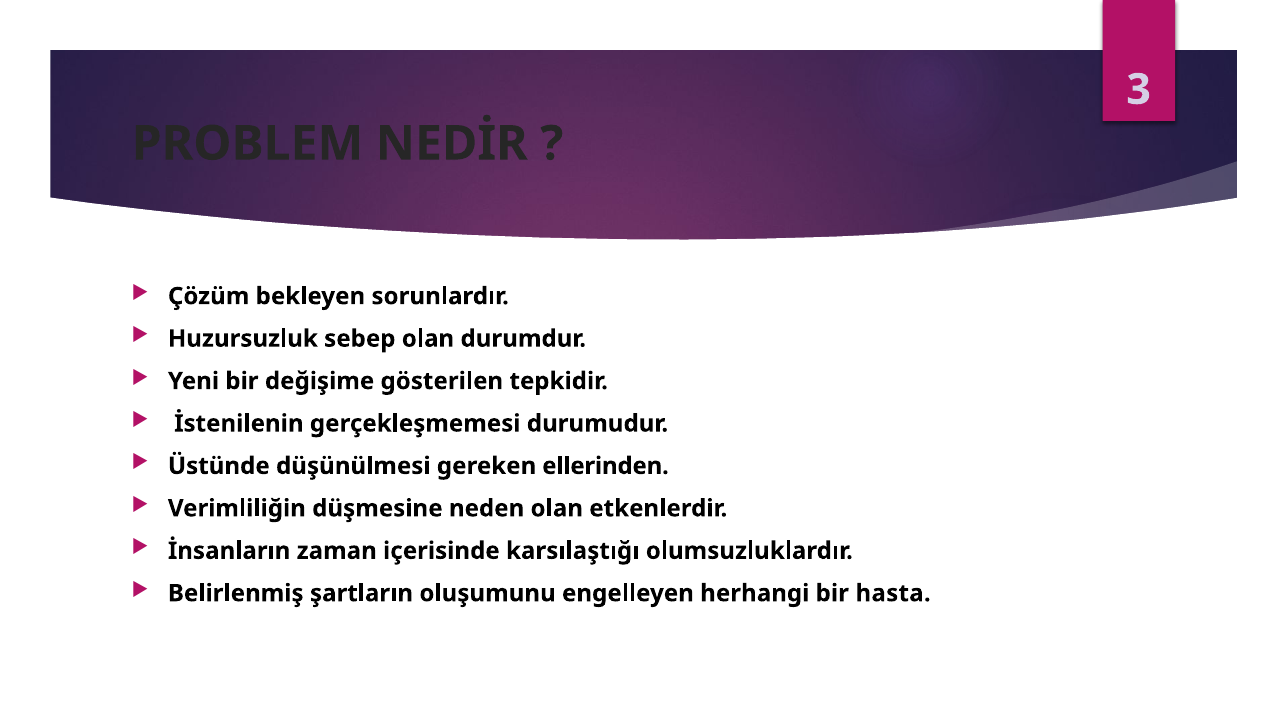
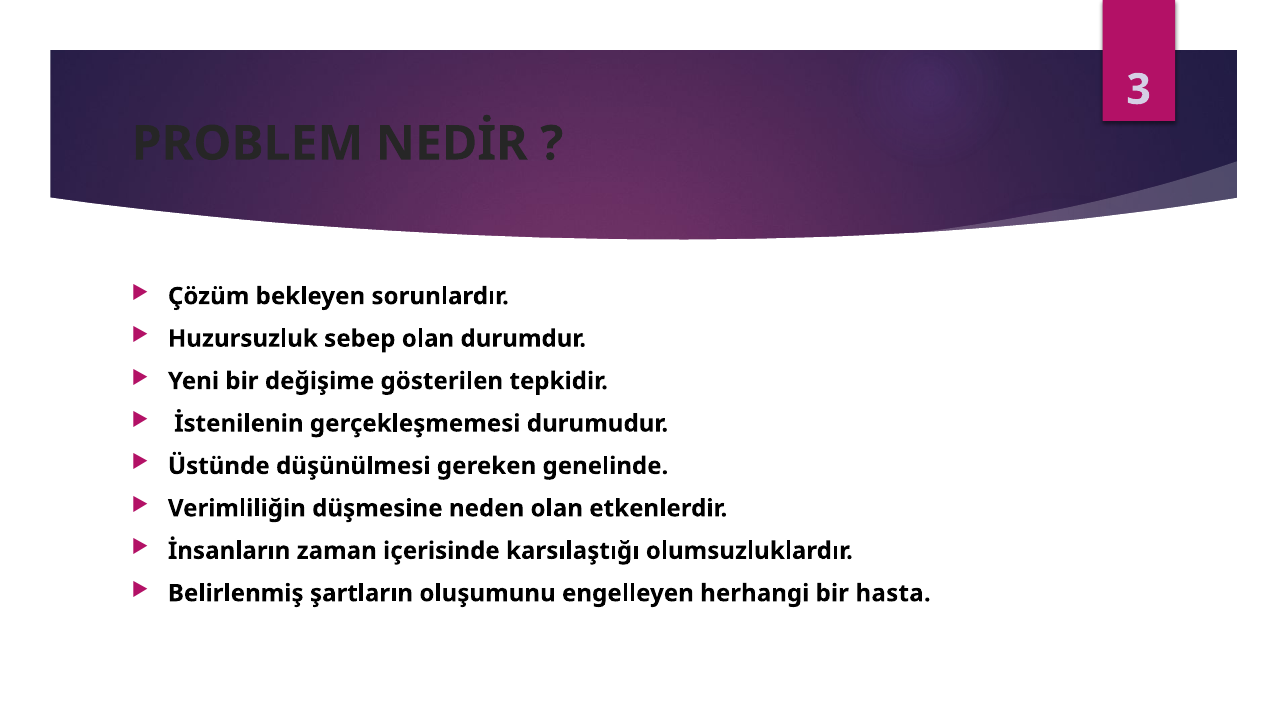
ellerinden: ellerinden -> genelinde (605, 466)
